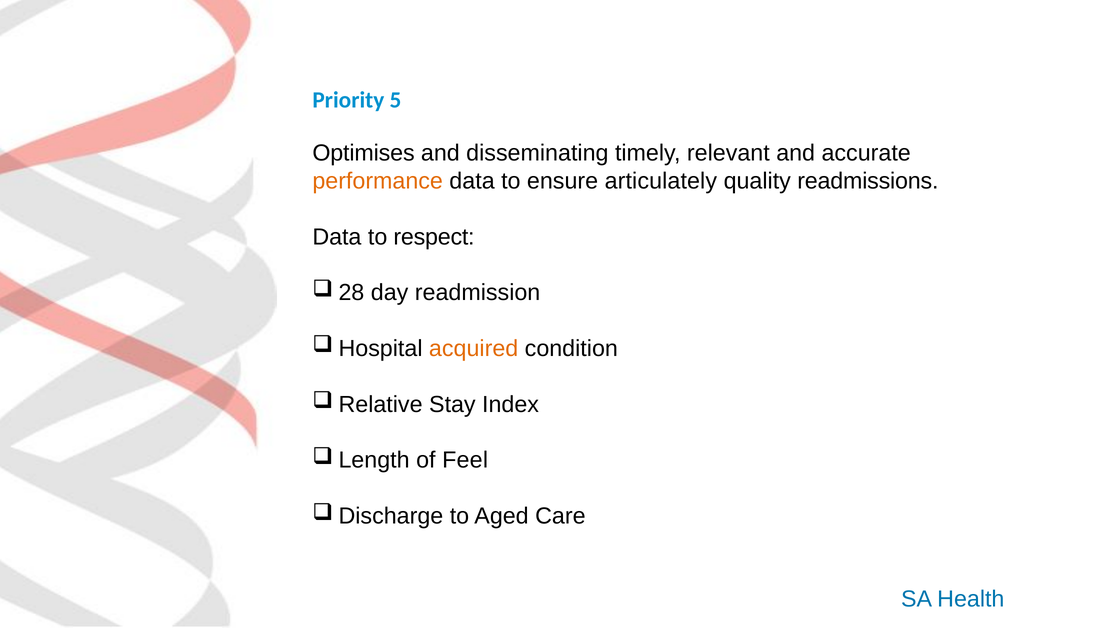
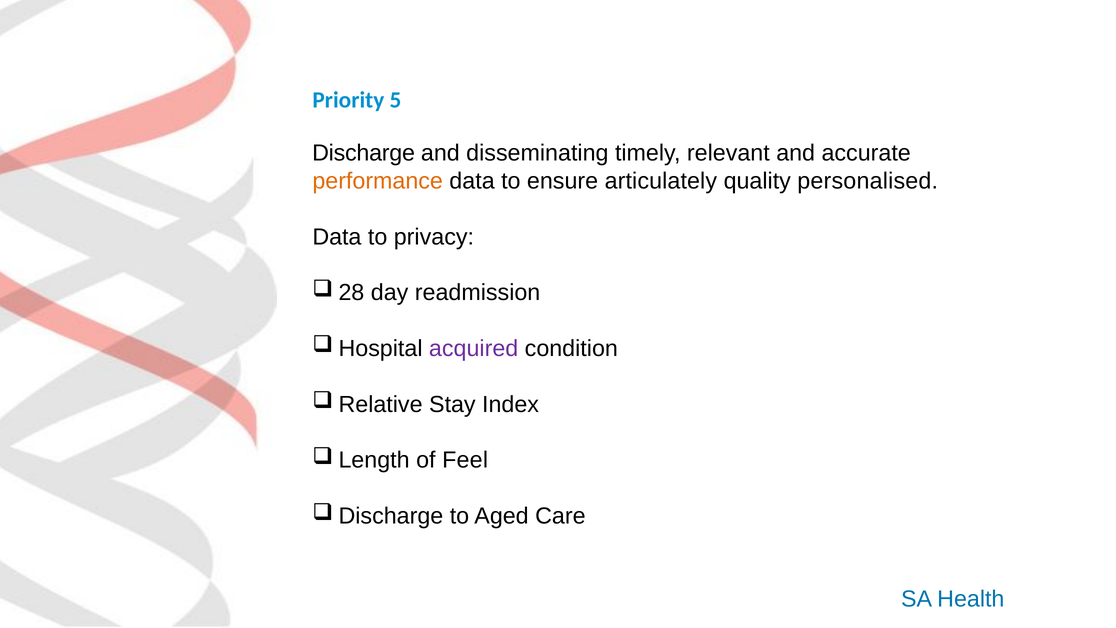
Optimises: Optimises -> Discharge (364, 153)
readmissions: readmissions -> personalised (868, 181)
respect: respect -> privacy (434, 237)
acquired colour: orange -> purple (474, 348)
